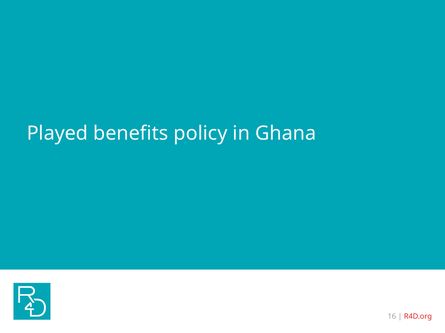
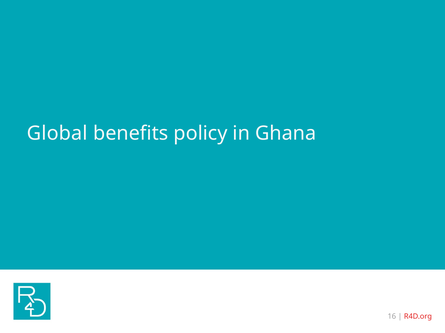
Played: Played -> Global (57, 134)
